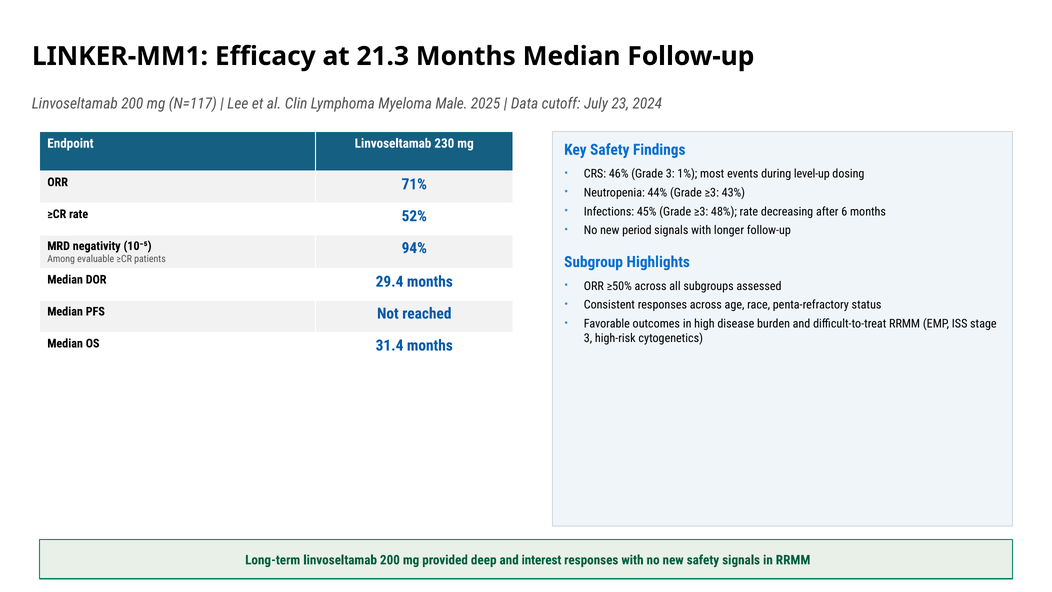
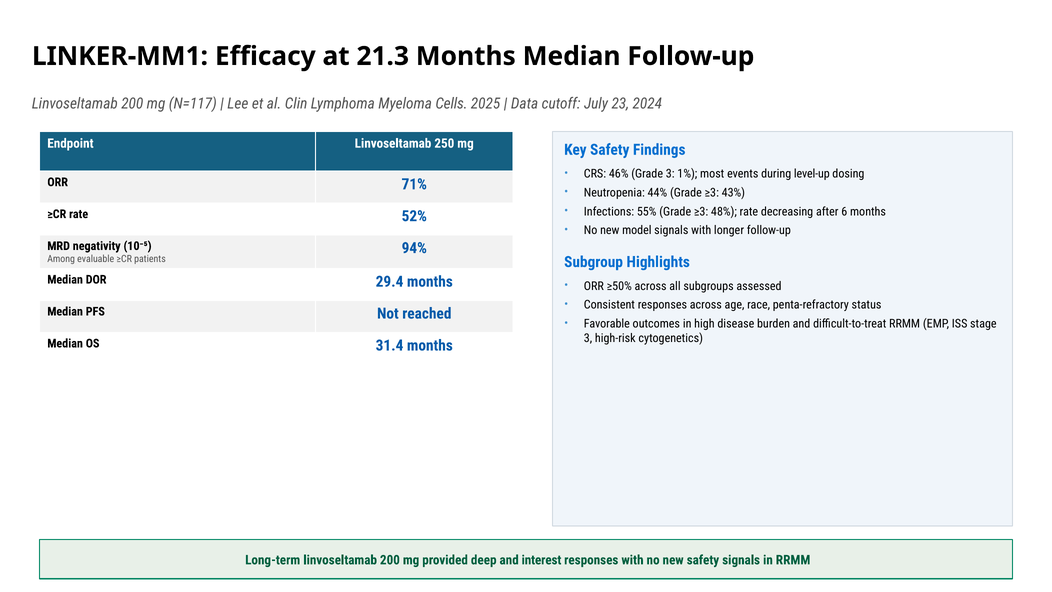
Male: Male -> Cells (452, 104)
230: 230 -> 250 (444, 143)
45%: 45% -> 55% (647, 211)
period: period -> model (637, 230)
